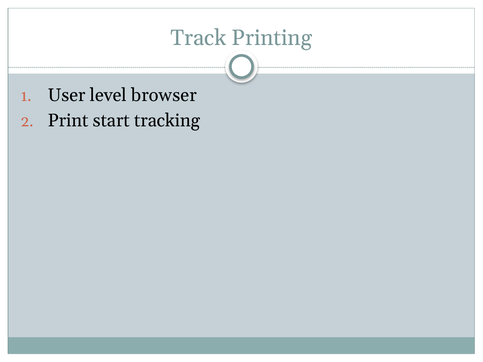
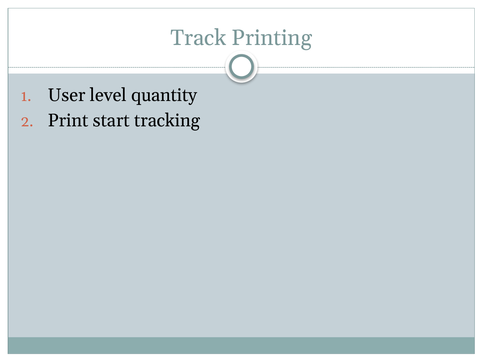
browser: browser -> quantity (164, 95)
